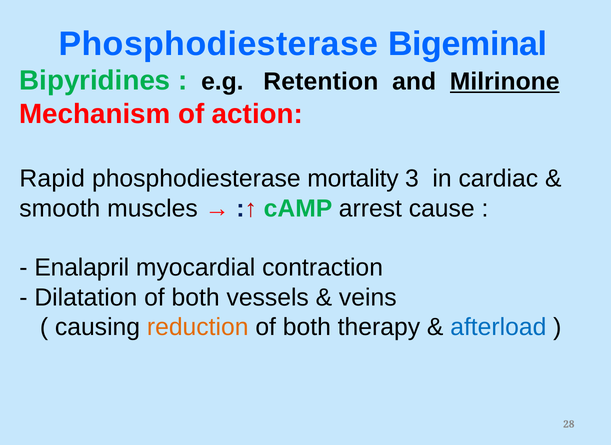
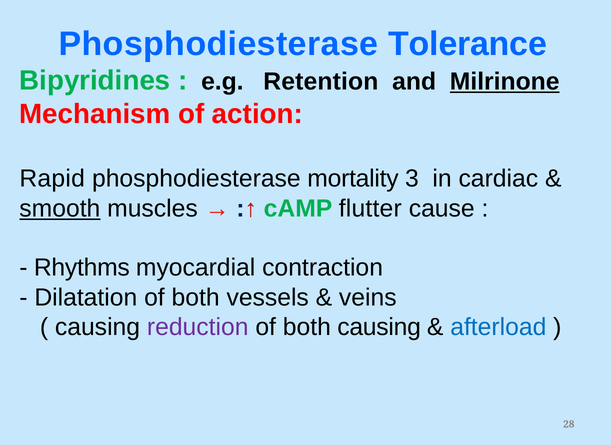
Bigeminal: Bigeminal -> Tolerance (468, 44)
smooth underline: none -> present (60, 208)
arrest: arrest -> flutter (370, 208)
Enalapril: Enalapril -> Rhythms (82, 267)
reduction colour: orange -> purple (198, 327)
both therapy: therapy -> causing (379, 327)
